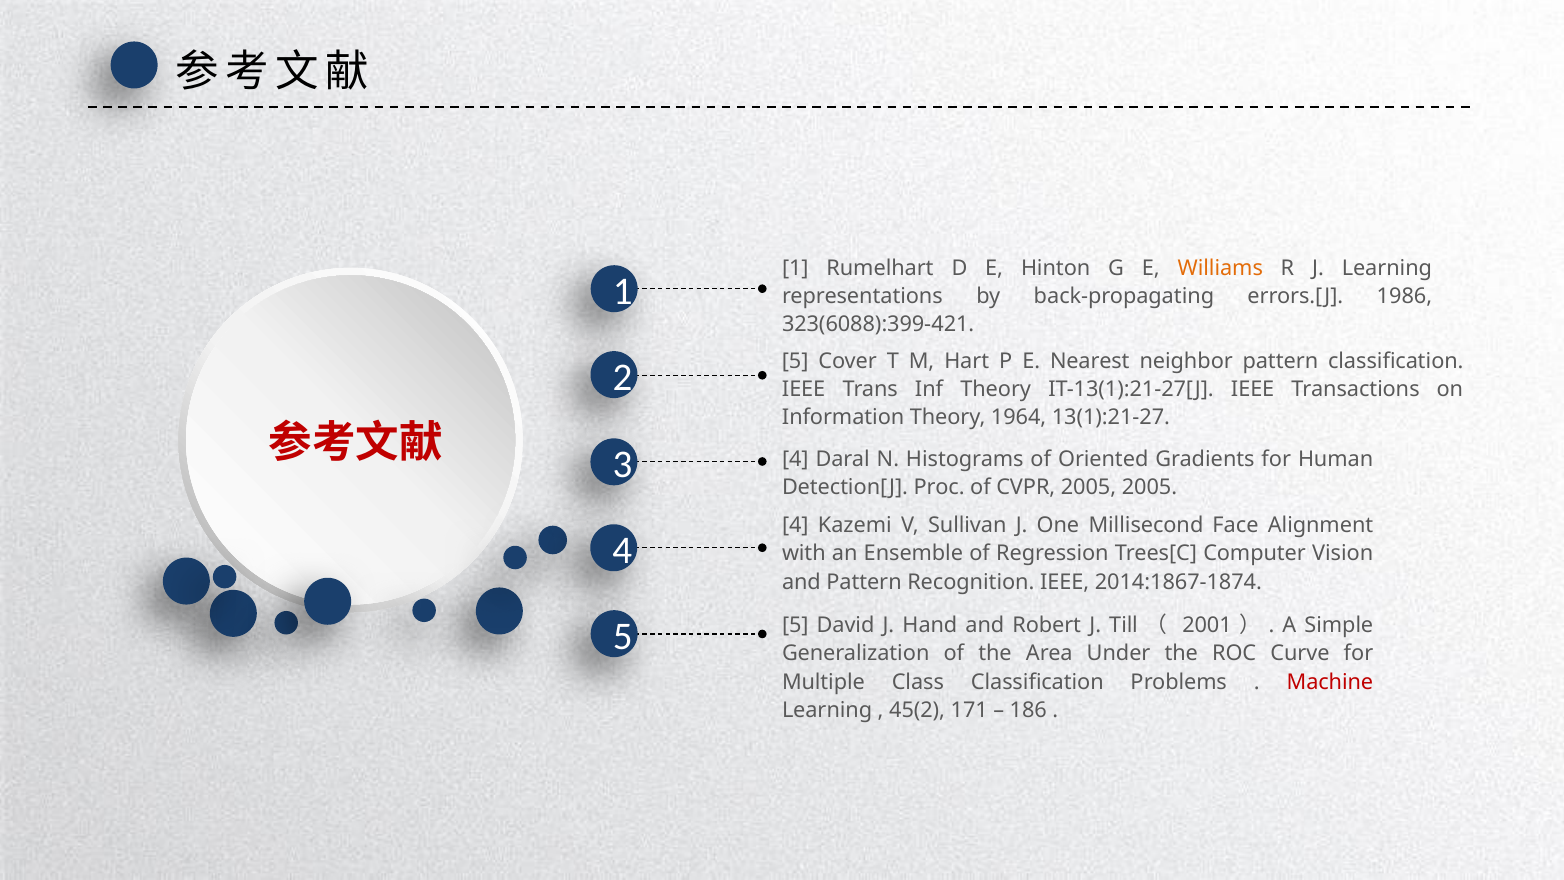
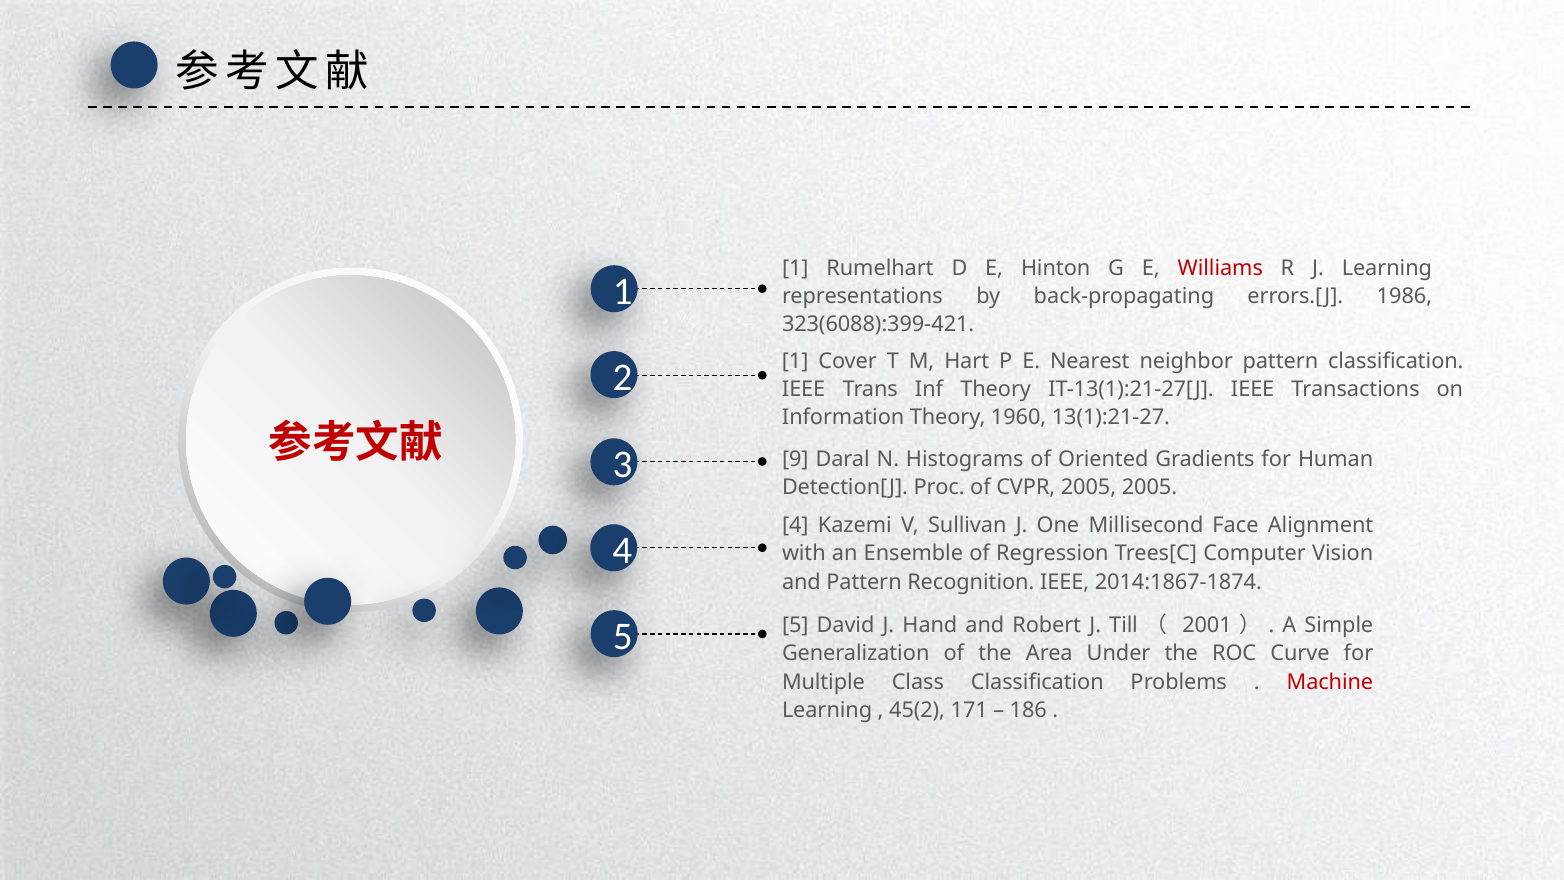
Williams colour: orange -> red (1220, 268)
5: 5 -> 1 (795, 361)
1964: 1964 -> 1960 (1019, 418)
4: 4 -> 9 (795, 459)
